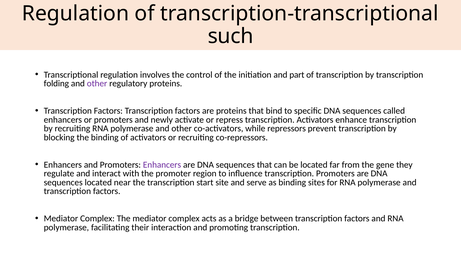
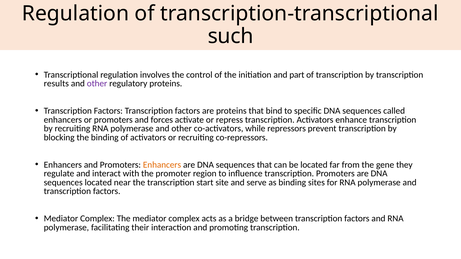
folding: folding -> results (56, 84)
newly: newly -> forces (162, 120)
Enhancers colour: purple -> orange (162, 165)
